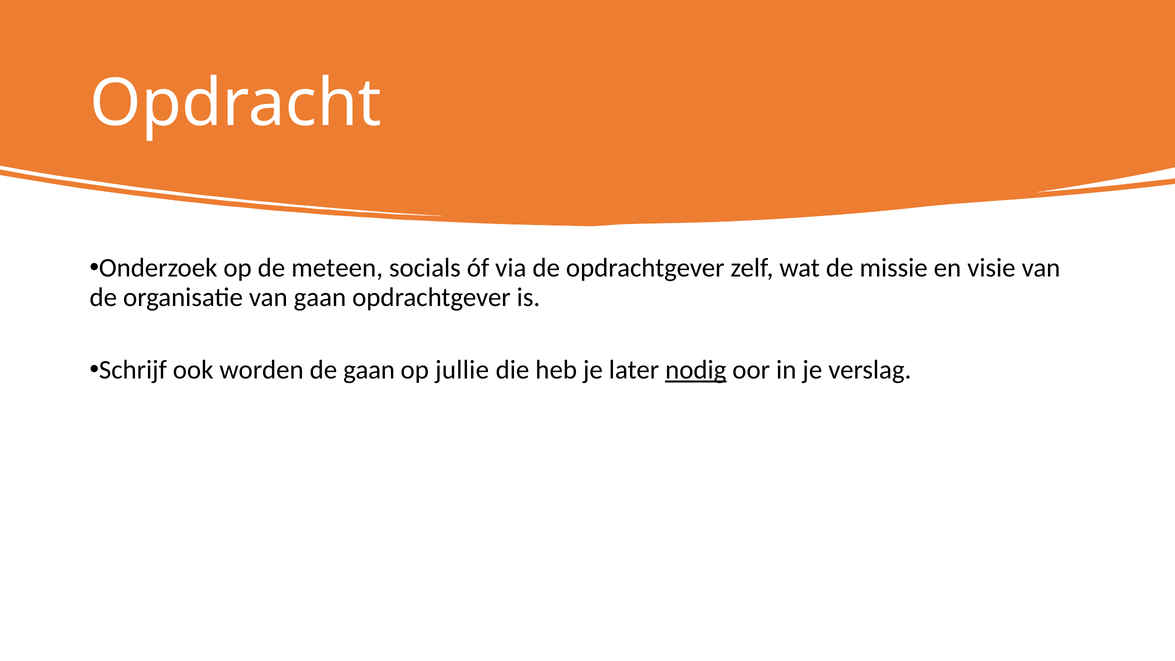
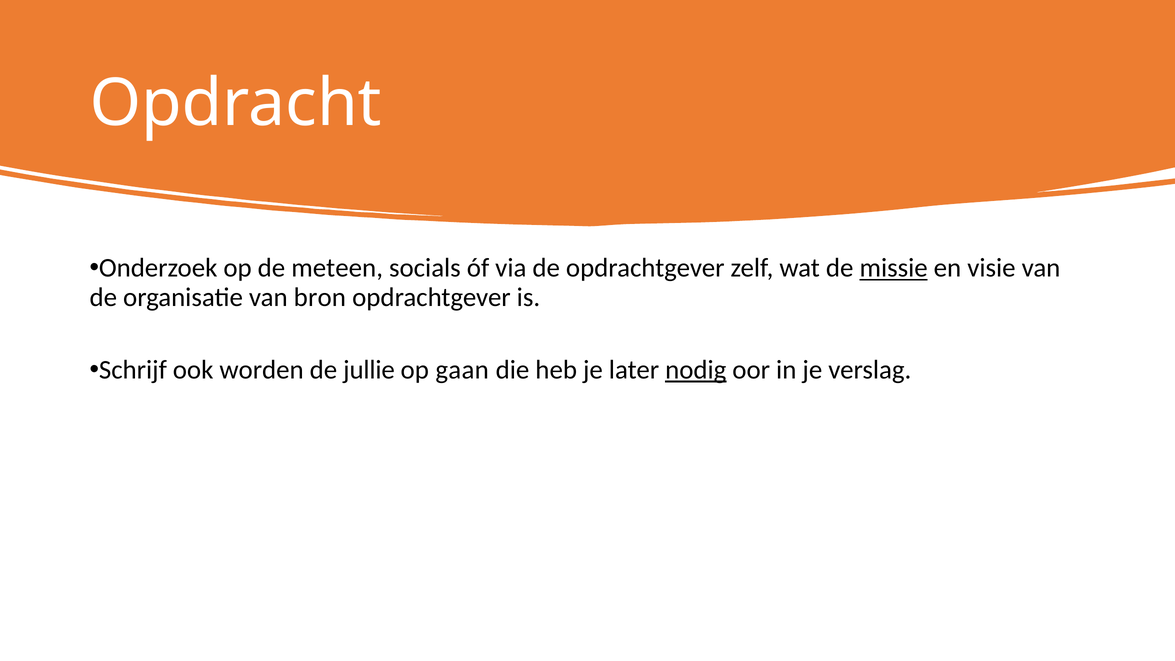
missie underline: none -> present (894, 268)
van gaan: gaan -> bron (320, 297)
de gaan: gaan -> jullie (369, 370)
jullie: jullie -> gaan (462, 370)
